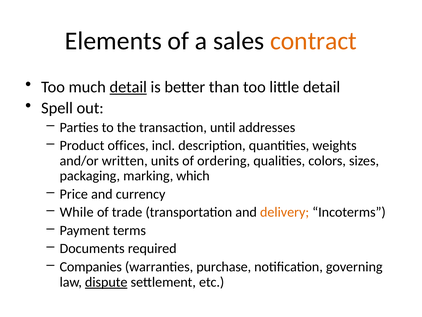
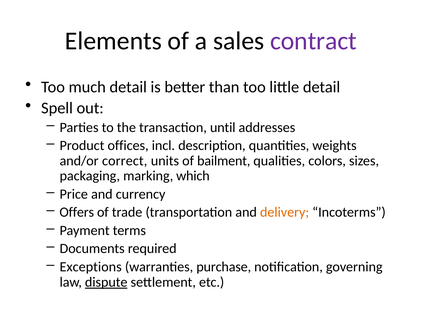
contract colour: orange -> purple (313, 41)
detail underline: present -> none (128, 87)
written: written -> correct (125, 161)
ordering: ordering -> bailment (224, 161)
While: While -> Offers (77, 212)
Companies: Companies -> Exceptions (91, 266)
